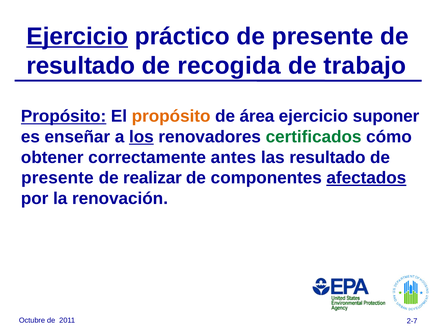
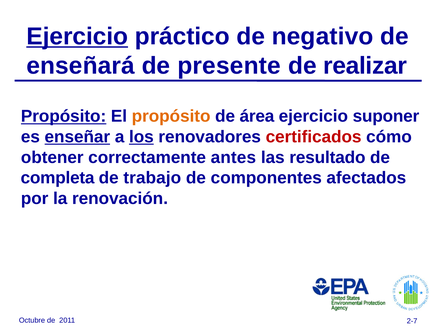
práctico de presente: presente -> negativo (323, 37)
resultado: resultado -> enseñará (81, 66)
recogida: recogida -> presente (229, 66)
trabajo: trabajo -> realizar (365, 66)
enseñar underline: none -> present (77, 137)
certificados colour: green -> red (314, 137)
presente: presente -> completa (58, 178)
realizar: realizar -> trabajo (152, 178)
afectados underline: present -> none (366, 178)
